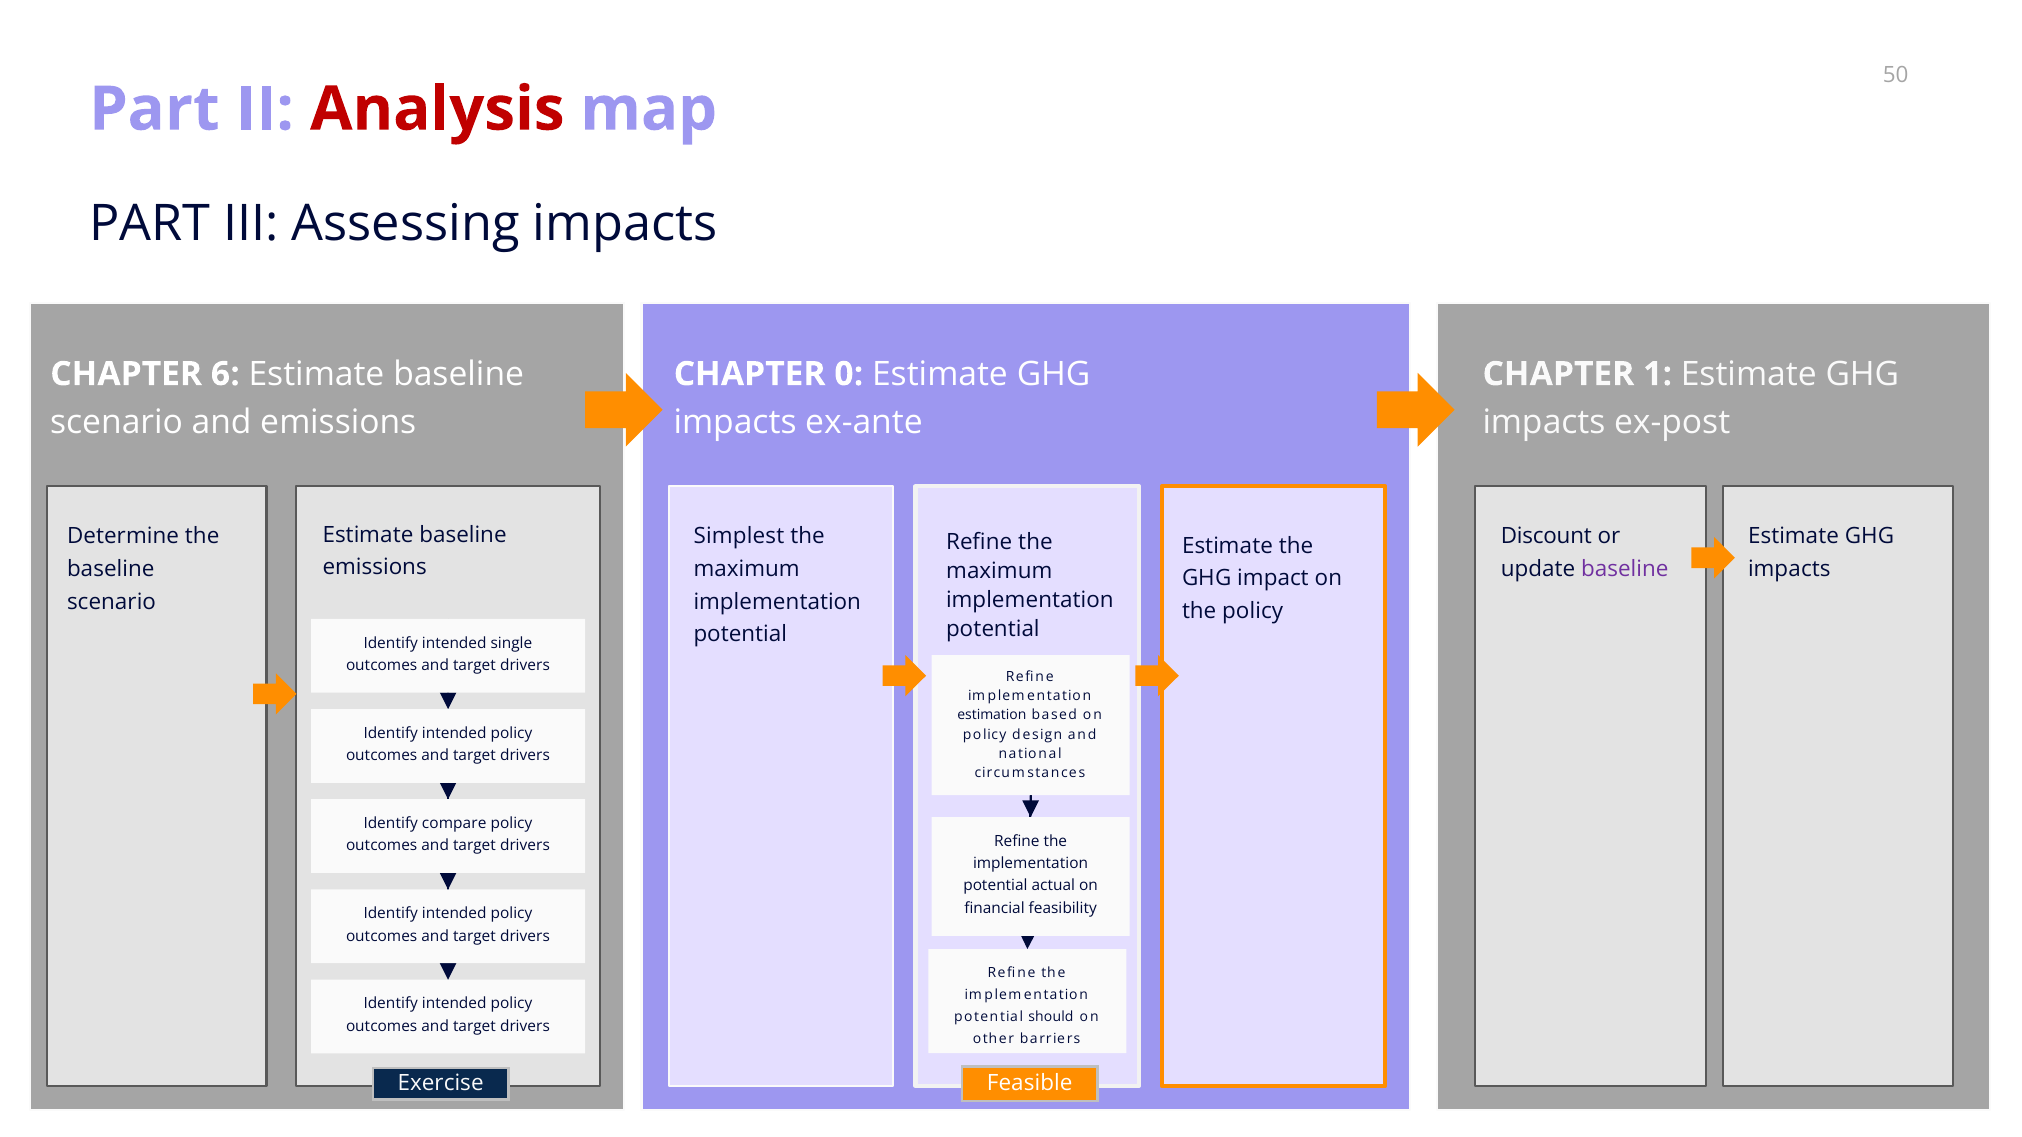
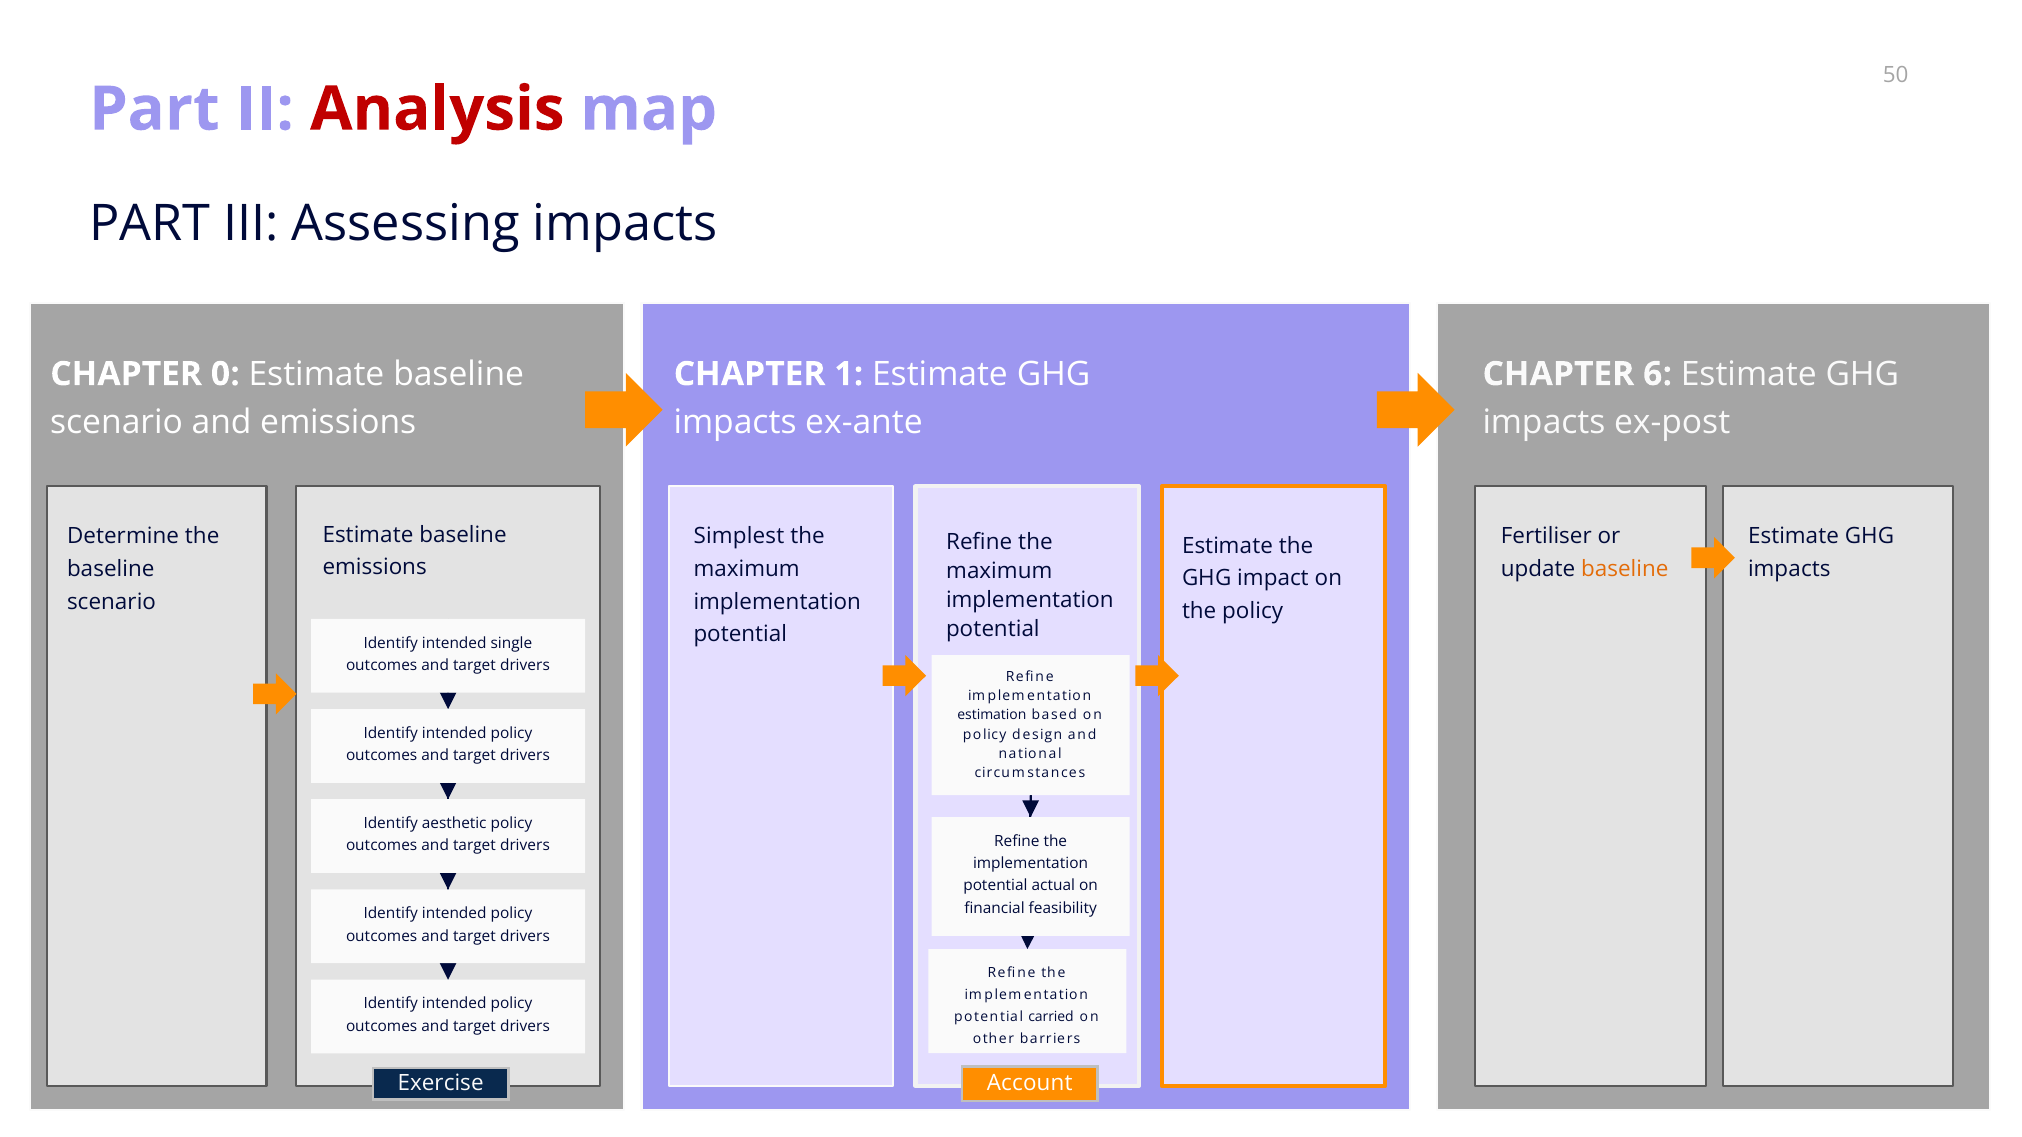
6: 6 -> 0 (225, 374)
0: 0 -> 1 (849, 374)
1: 1 -> 6 (1658, 374)
Discount: Discount -> Fertiliser (1546, 537)
baseline colour: purple -> orange (1625, 569)
compare: compare -> aesthetic (454, 824)
should: should -> carried (1051, 1017)
Feasible: Feasible -> Account (1030, 1084)
